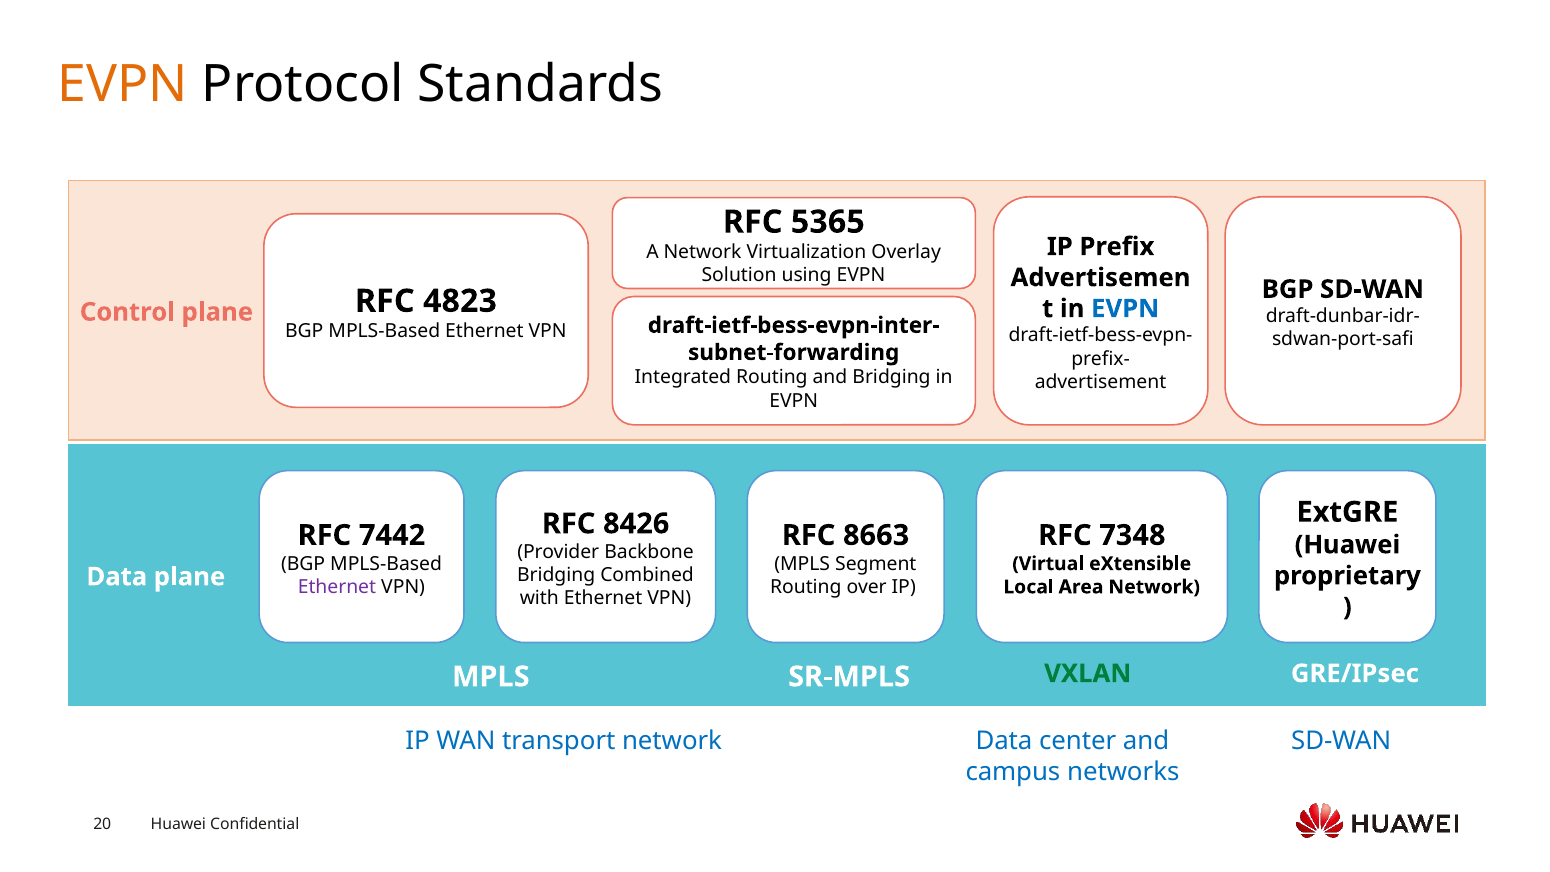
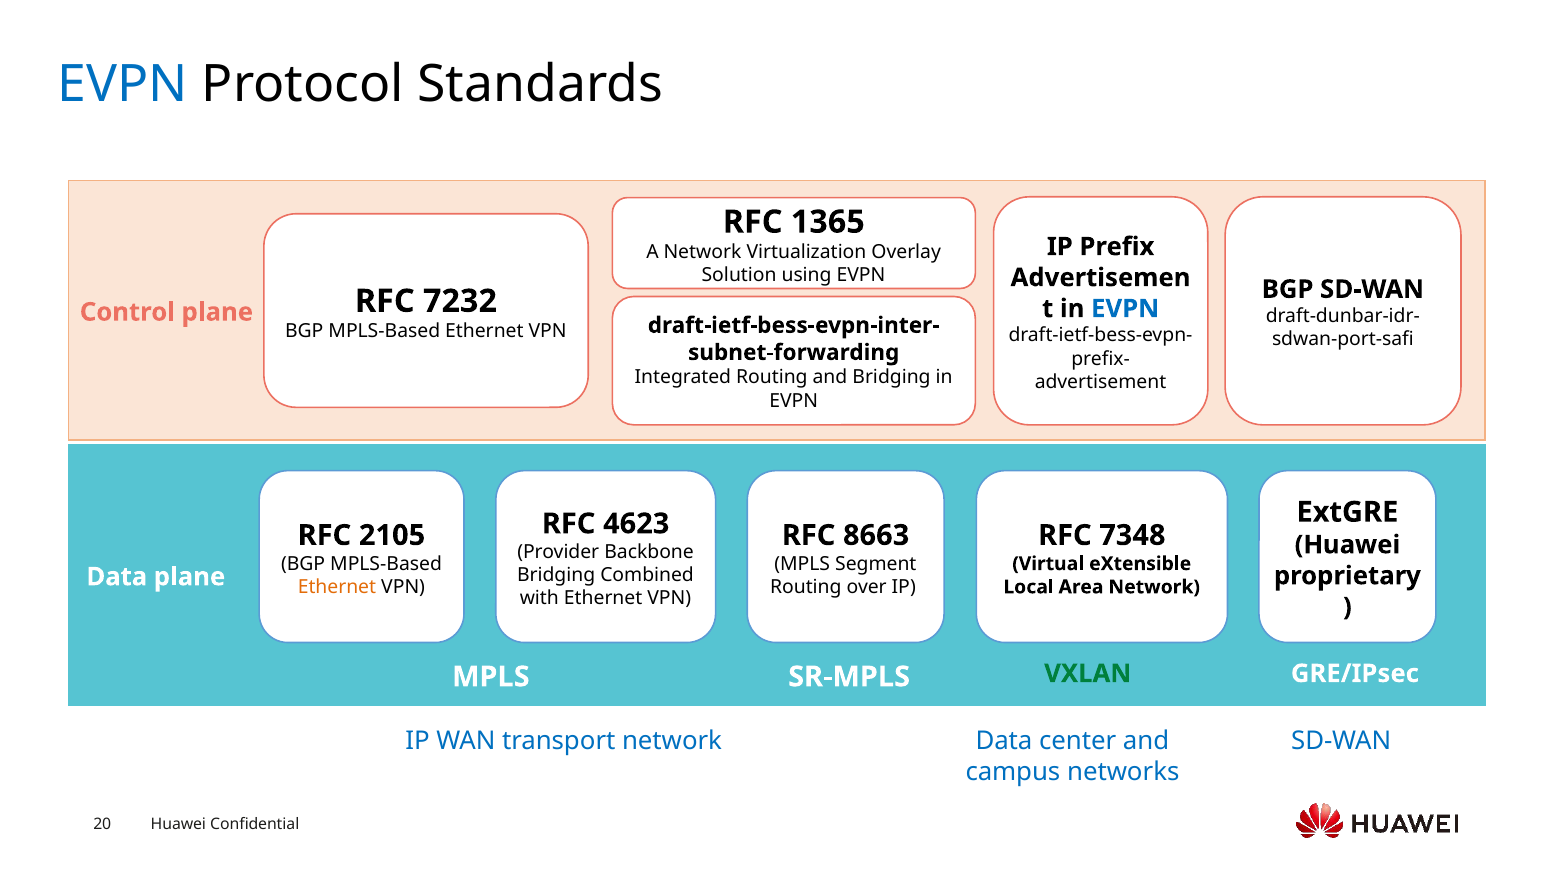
EVPN colour: orange -> blue (123, 85)
5365: 5365 -> 1365 (828, 222)
4823: 4823 -> 7232 (460, 301)
8426: 8426 -> 4623 (636, 524)
7442: 7442 -> 2105 (392, 535)
Ethernet colour: purple -> orange (337, 587)
